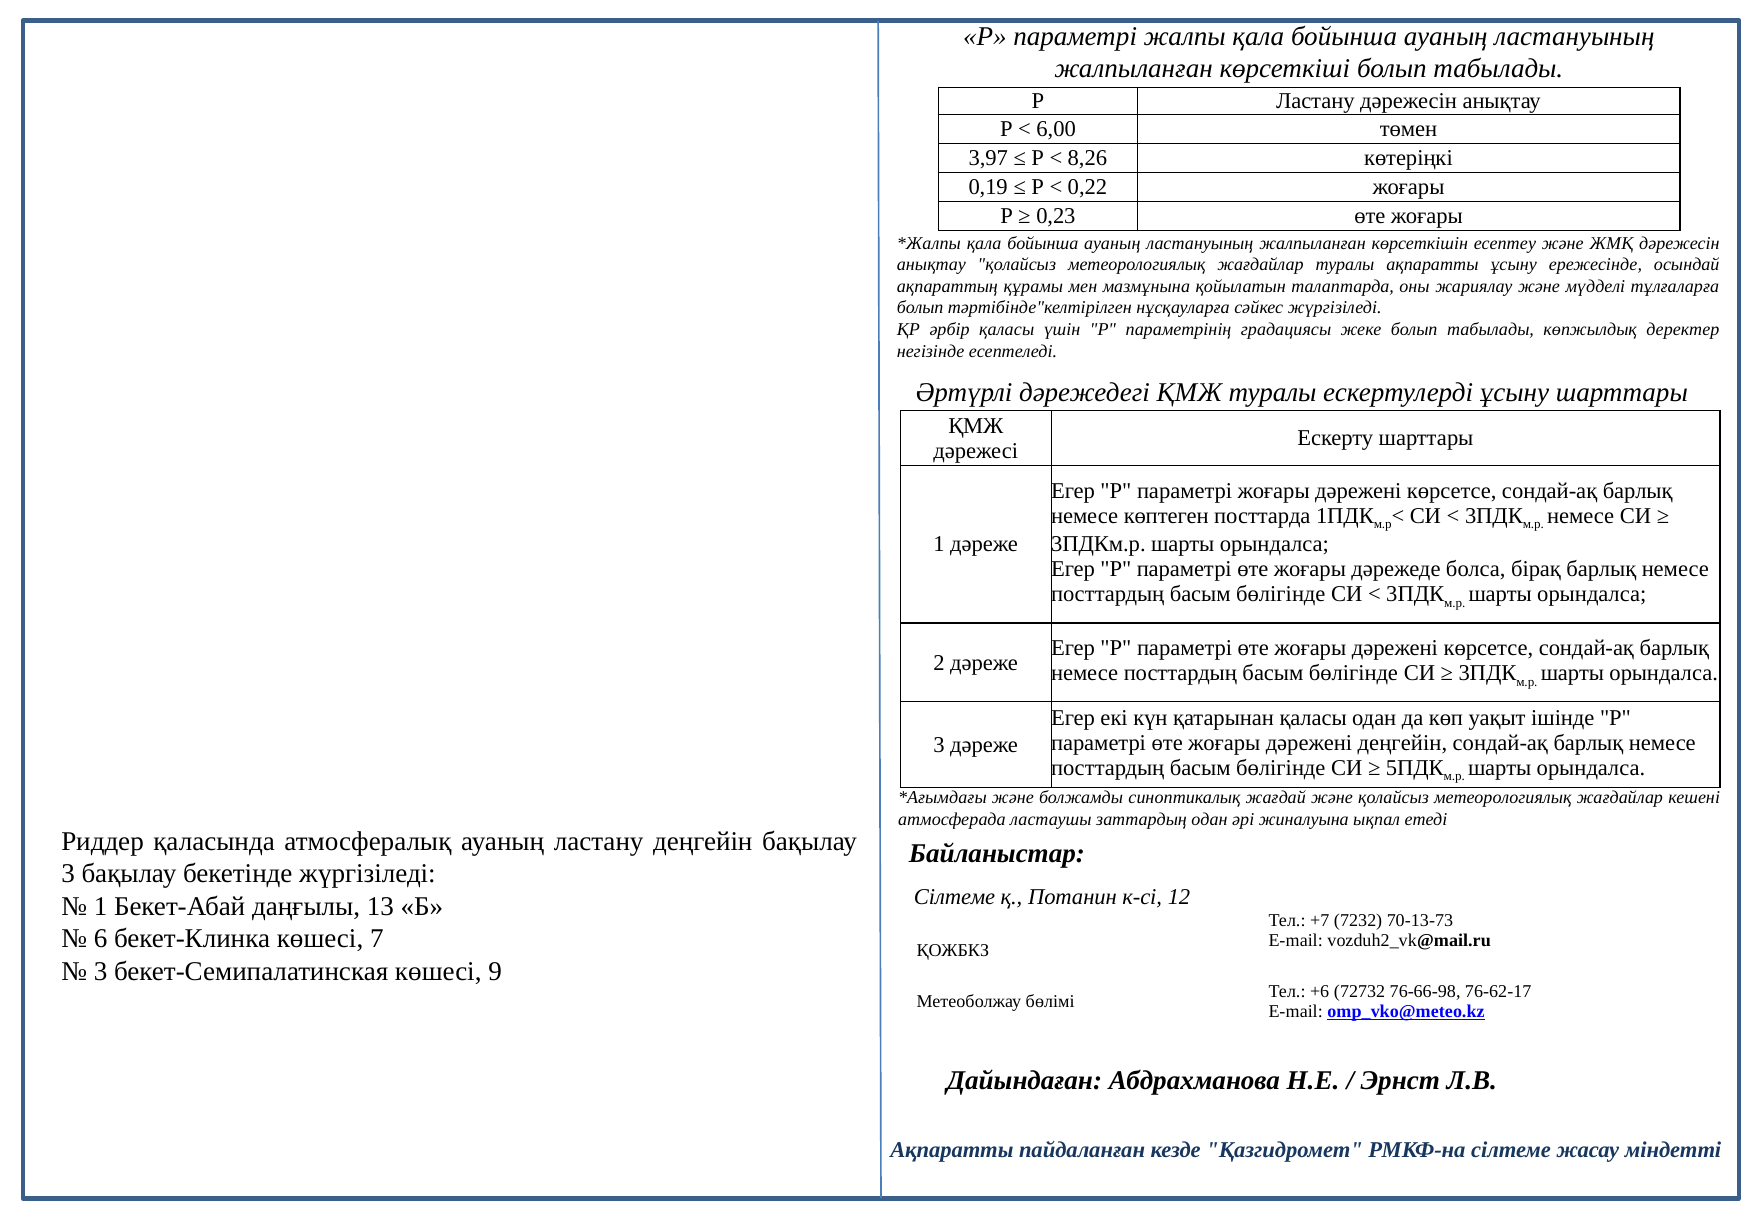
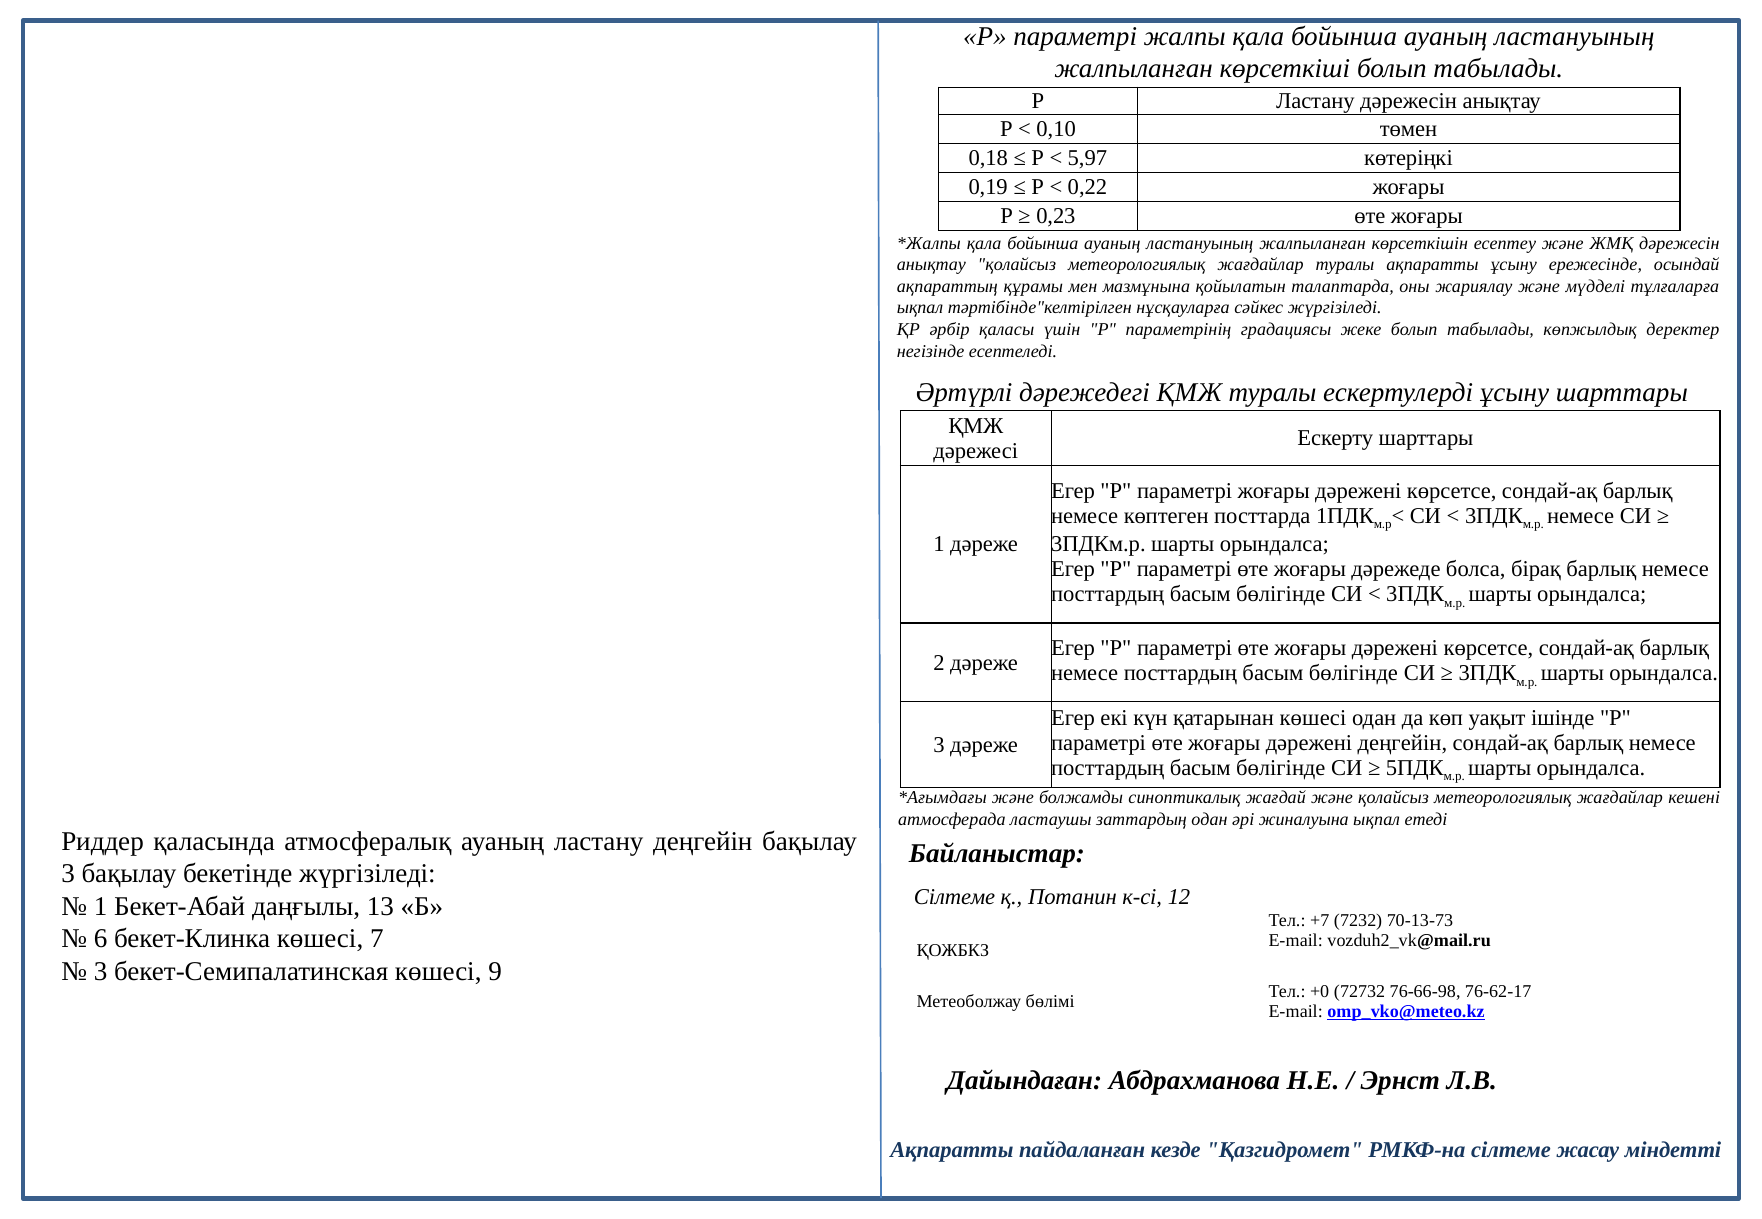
6,00: 6,00 -> 0,10 (1056, 129)
3,97: 3,97 -> 0,18 (988, 158)
8,26: 8,26 -> 5,97 (1087, 158)
болып: болып -> ықпал (920, 308)
қатарынан қаласы: қаласы -> көшесі (1313, 718)
+6: +6 -> +0 (1320, 992)
